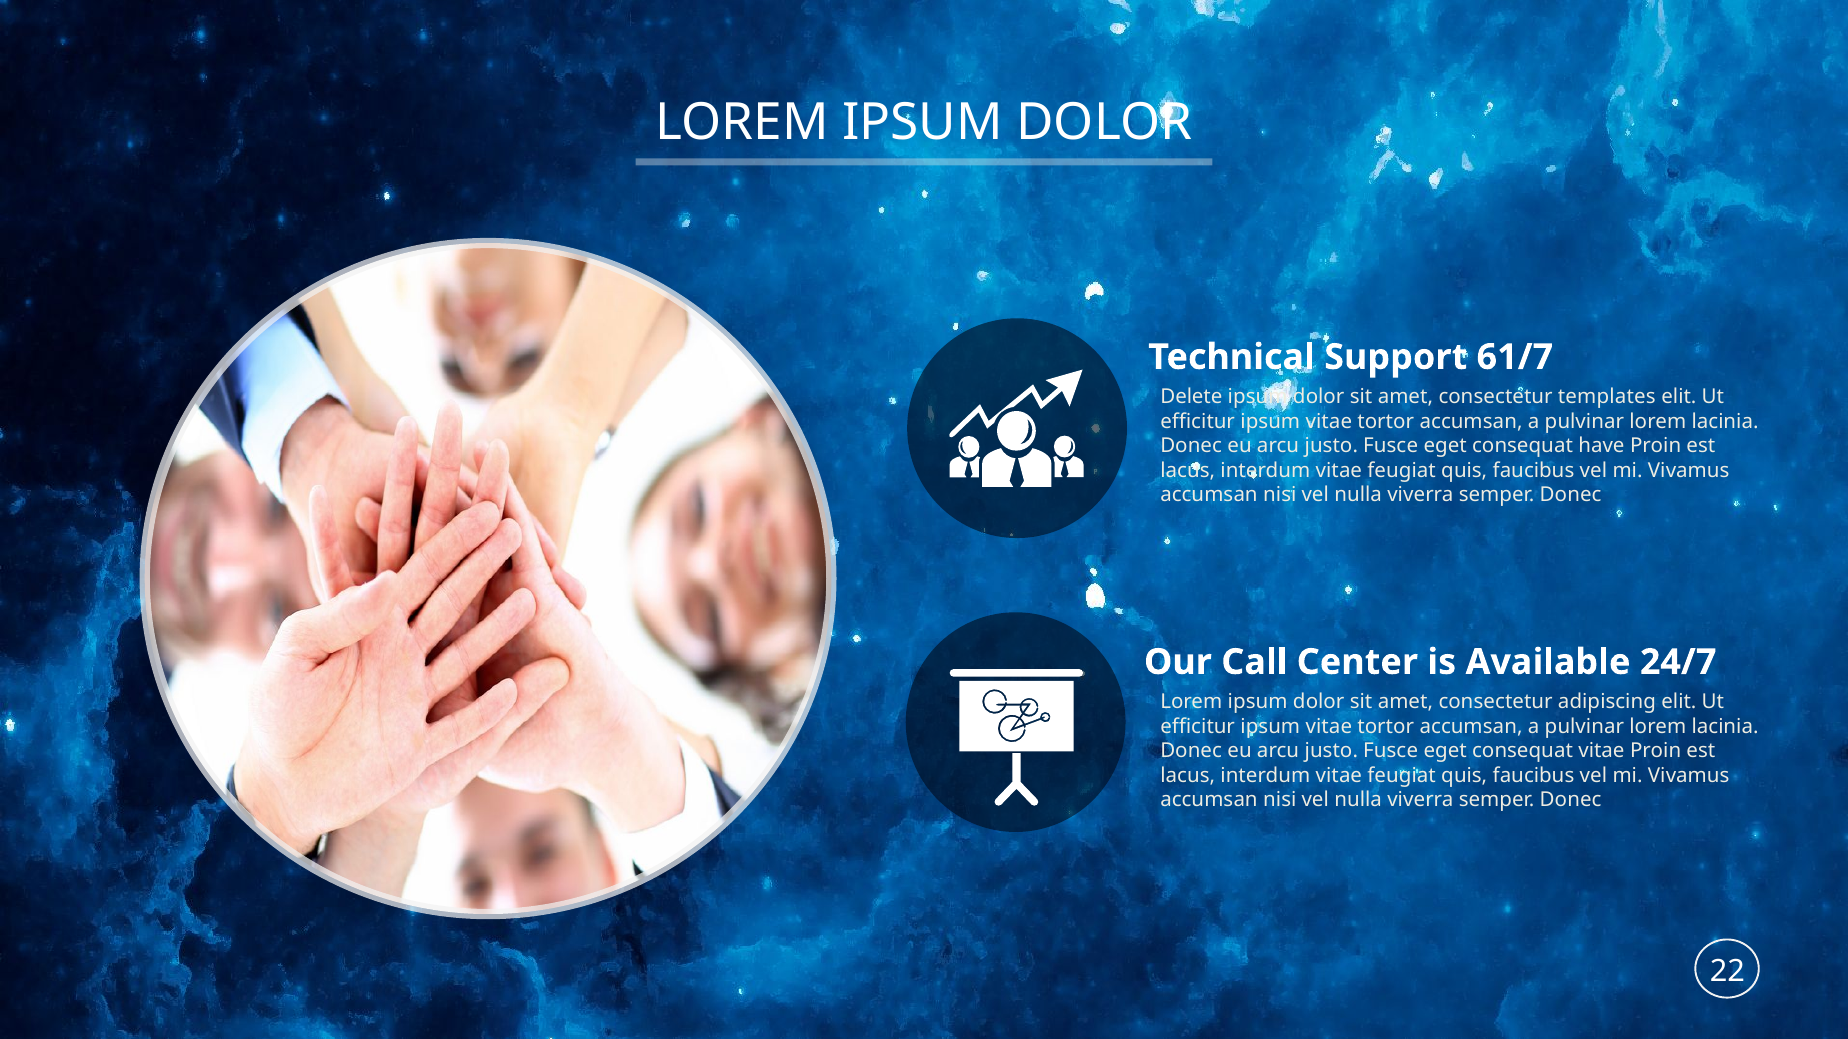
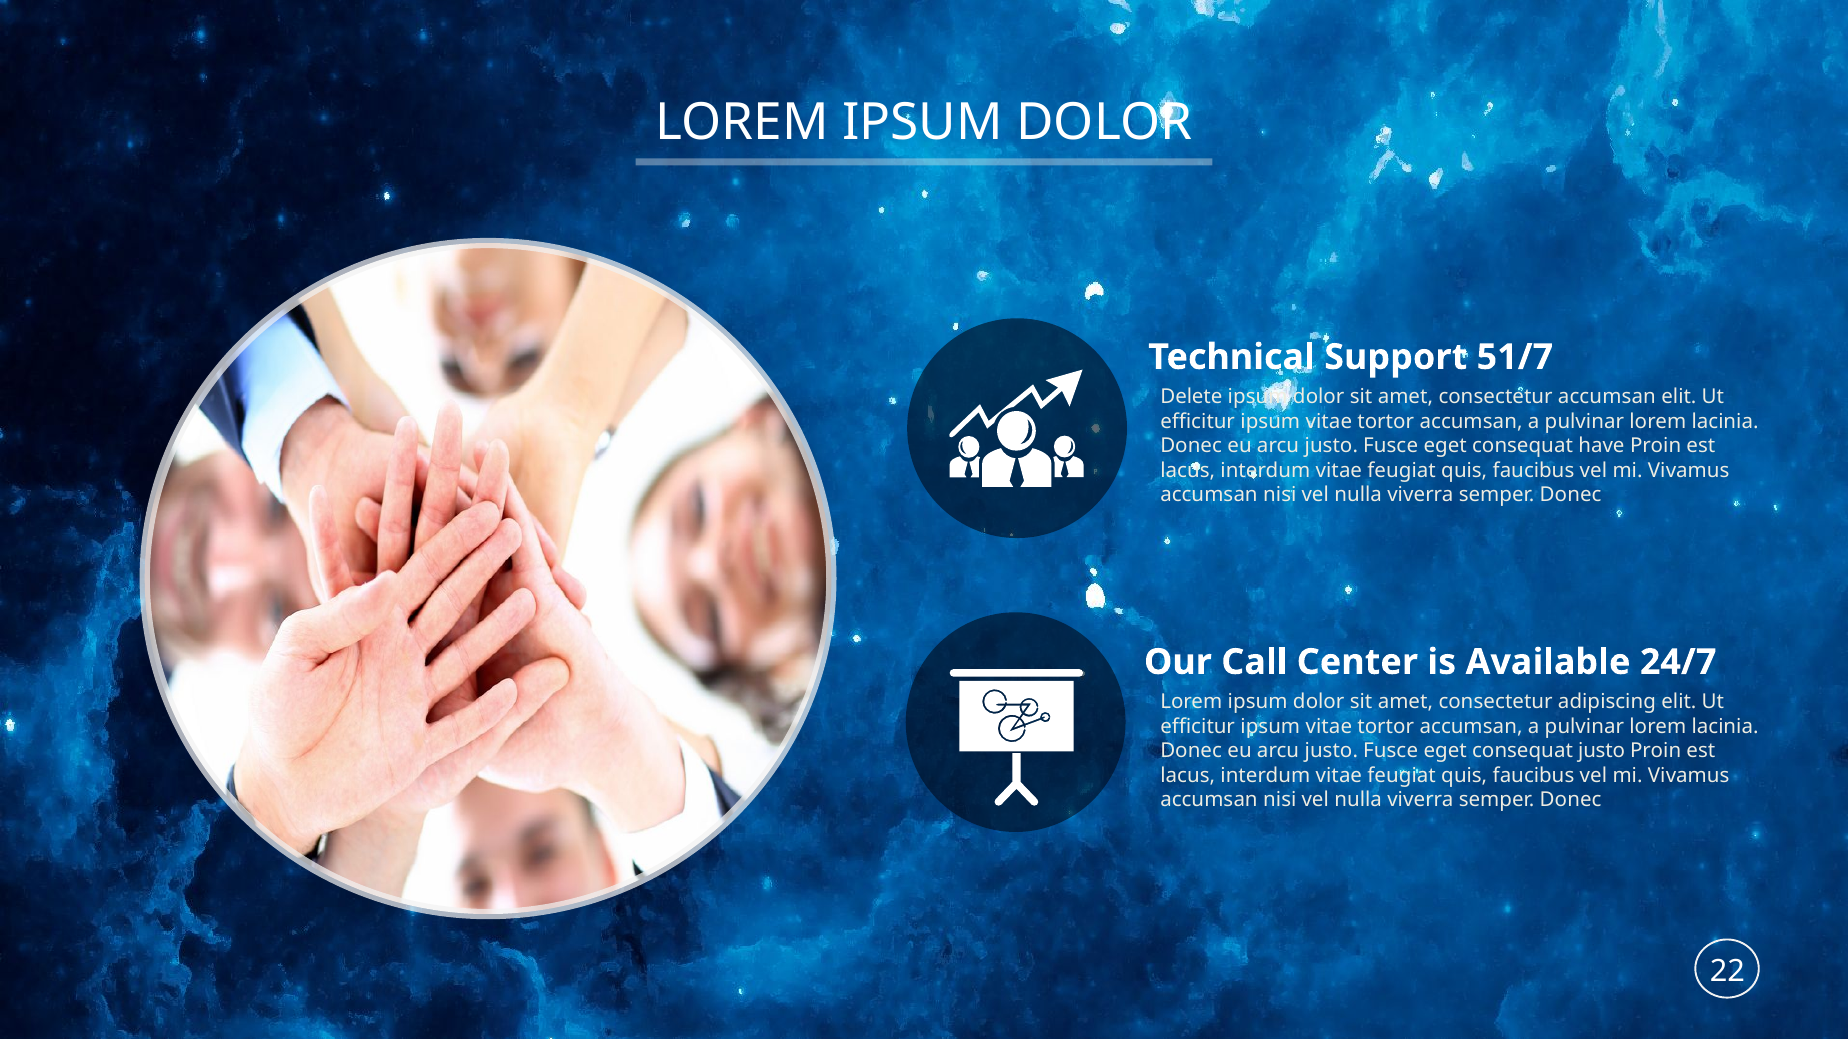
61/7: 61/7 -> 51/7 (1515, 357)
consectetur templates: templates -> accumsan (1607, 397)
consequat vitae: vitae -> justo (1602, 751)
